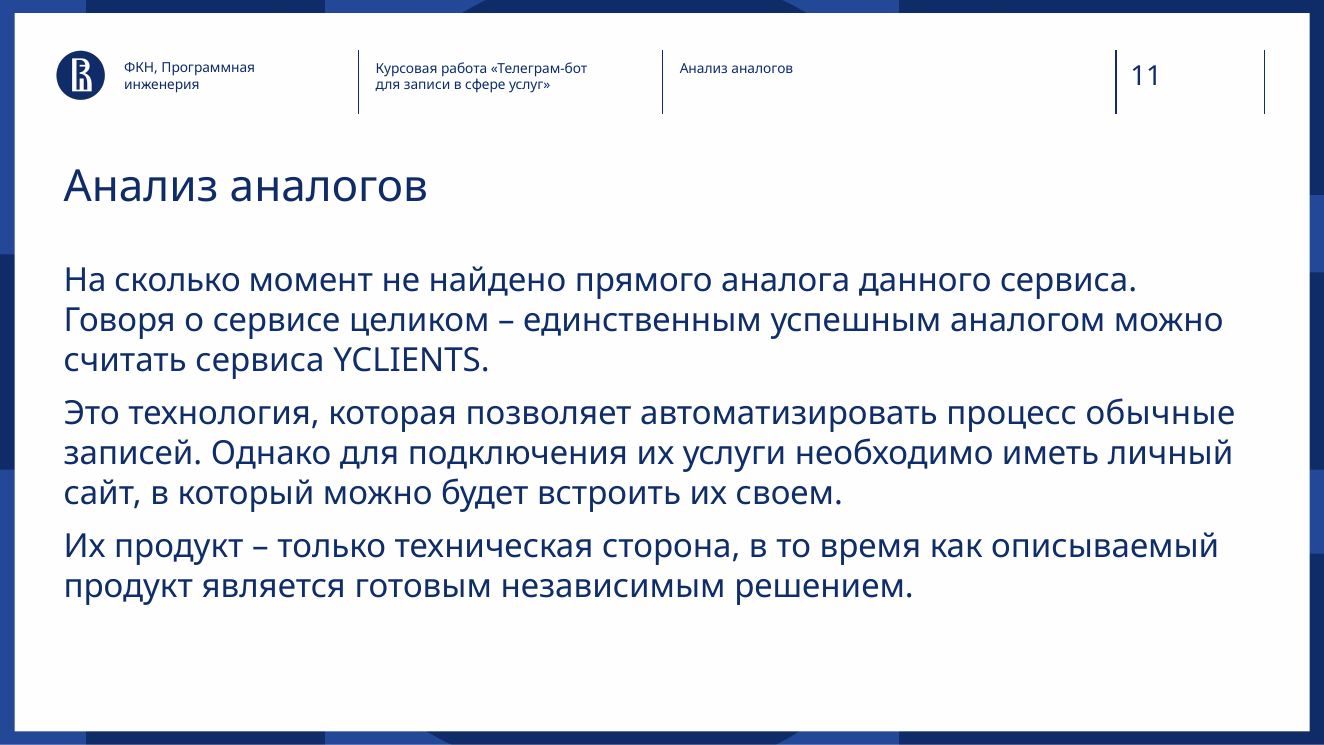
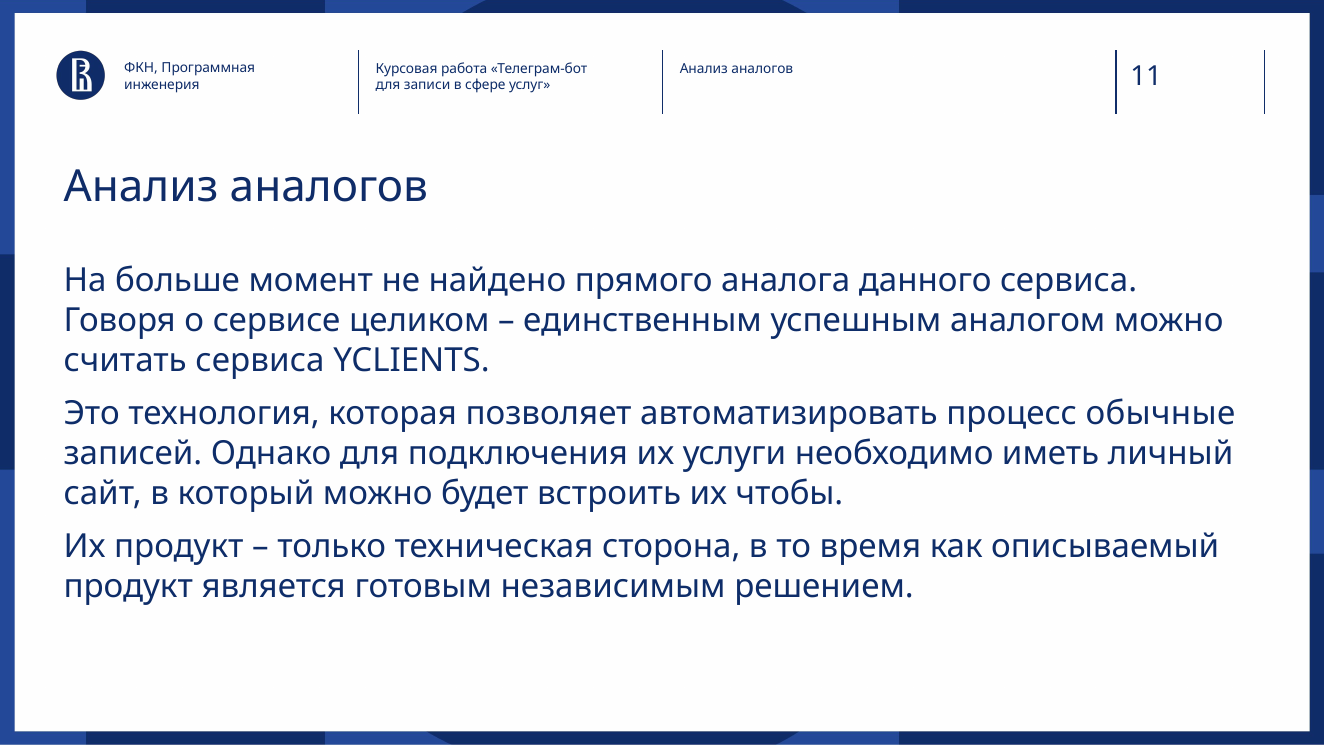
сколько: сколько -> больше (177, 281)
своем: своем -> чтобы (789, 493)
